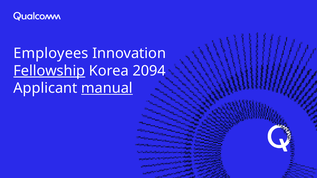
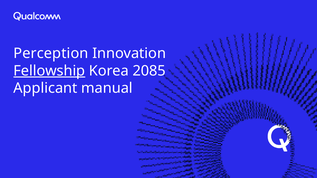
Employees: Employees -> Perception (51, 53)
2094: 2094 -> 2085 (149, 71)
manual underline: present -> none (107, 88)
